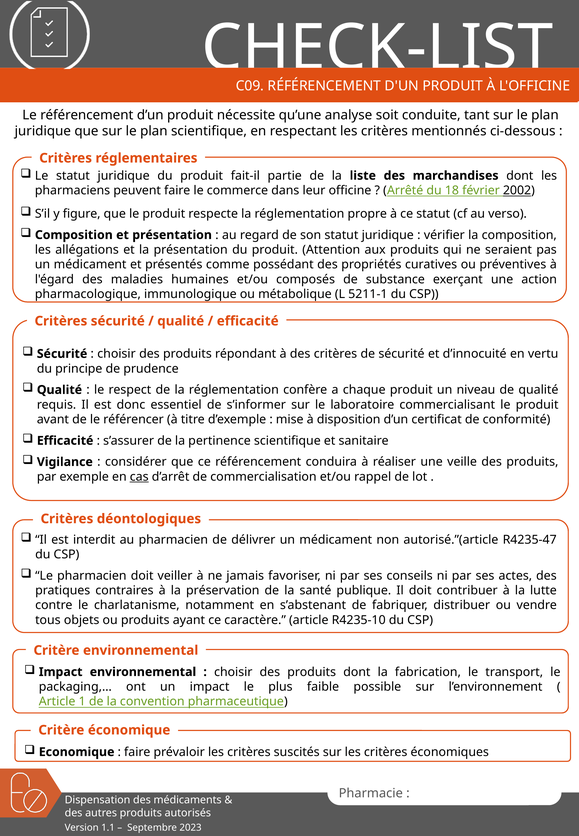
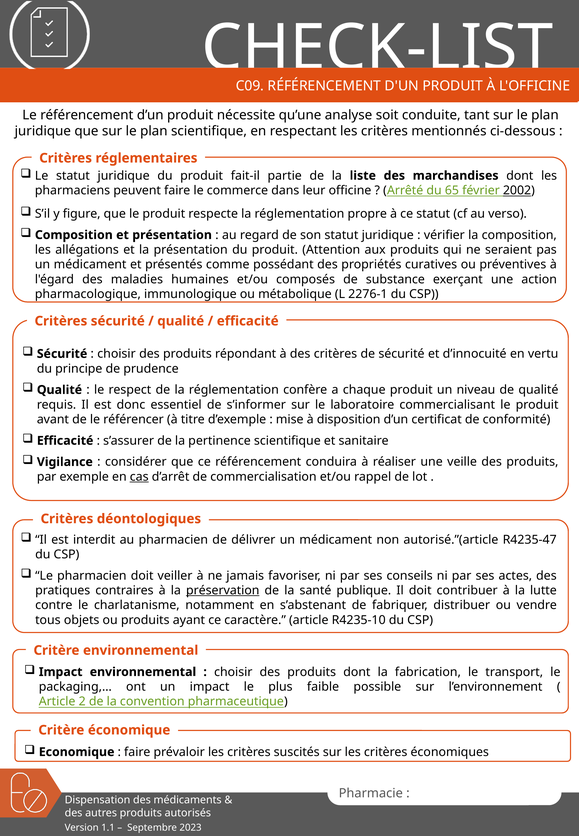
18: 18 -> 65 (452, 191)
5211-1: 5211-1 -> 2276-1 (368, 294)
préservation underline: none -> present (223, 591)
1: 1 -> 2 (82, 702)
